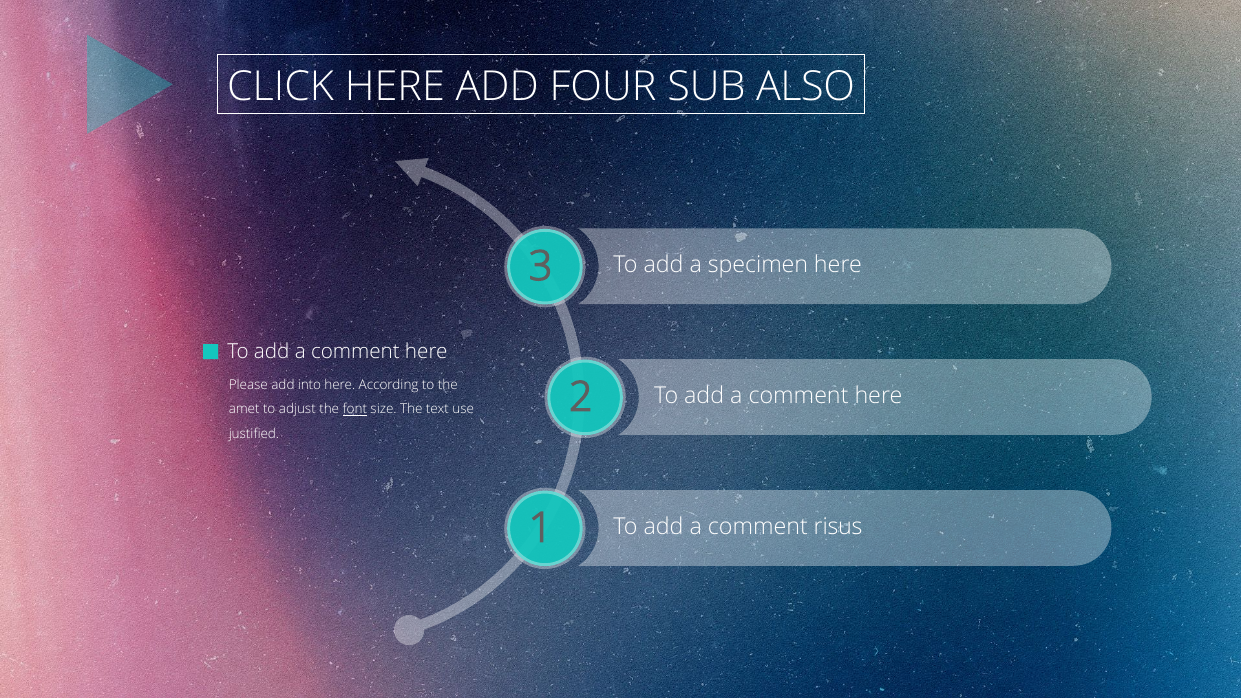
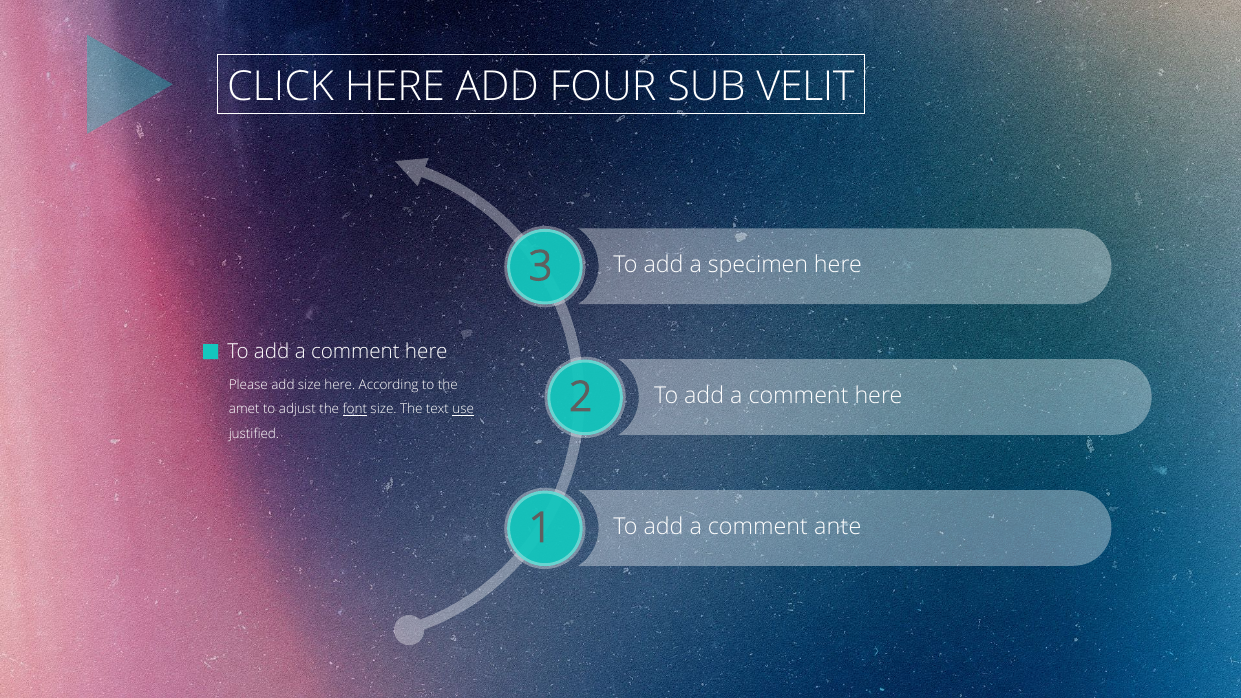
ALSO: ALSO -> VELIT (805, 87)
add into: into -> size (309, 385)
use underline: none -> present (463, 409)
risus: risus -> ante (838, 527)
